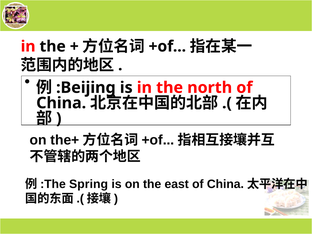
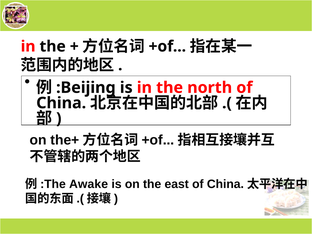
Spring: Spring -> Awake (89, 184)
